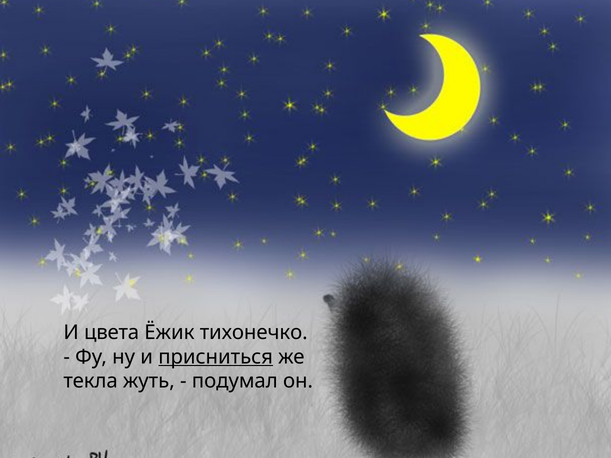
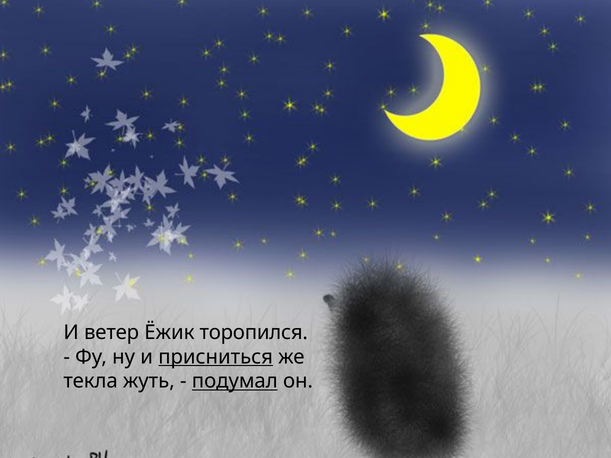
цвета: цвета -> ветер (112, 333)
тихонечко: тихонечко -> торопился (254, 333)
подумал underline: none -> present (235, 381)
